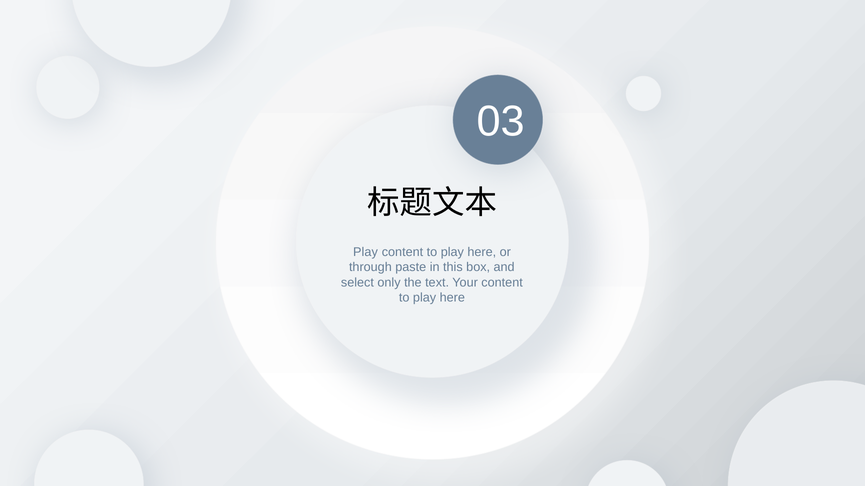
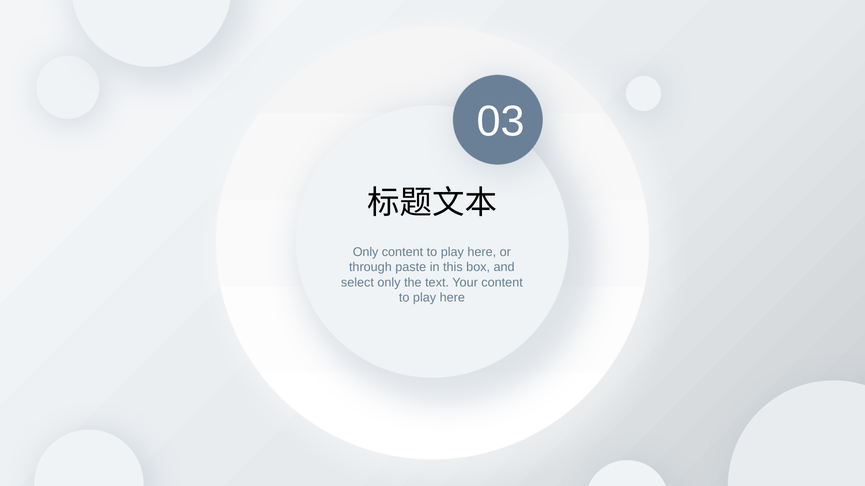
Play: Play -> Only (366, 252)
